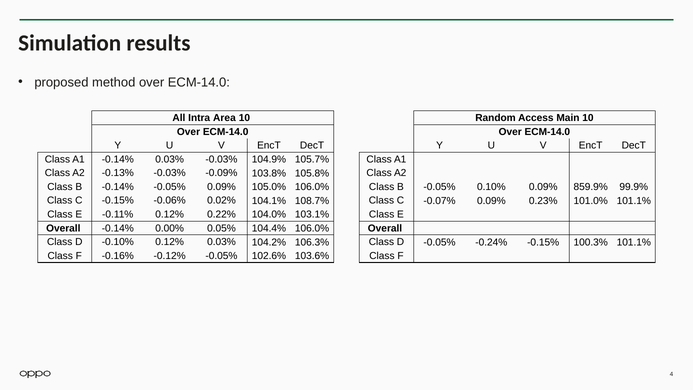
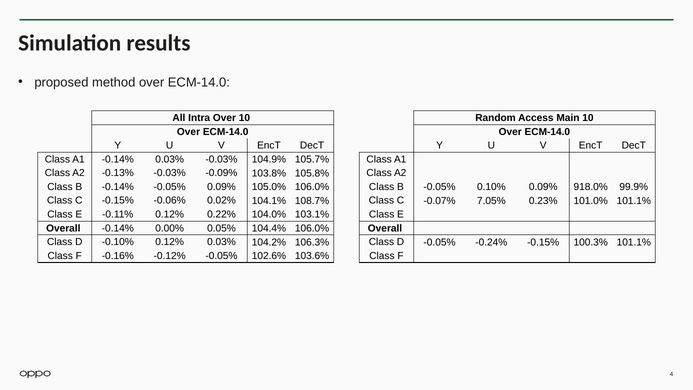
Intra Area: Area -> Over (224, 118)
859.9%: 859.9% -> 918.0% (591, 187)
-0.07% 0.09%: 0.09% -> 7.05% (491, 201)
